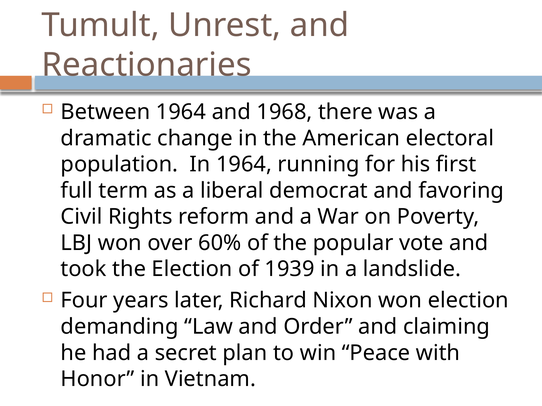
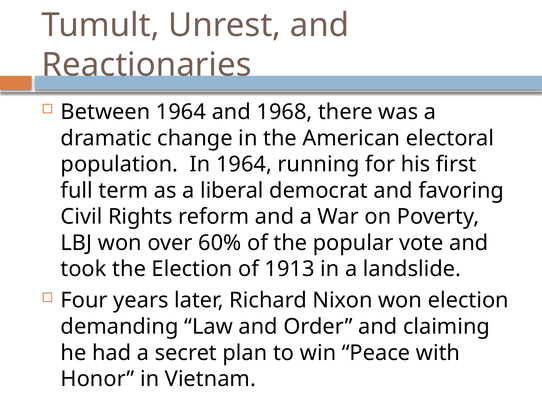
1939: 1939 -> 1913 (290, 269)
